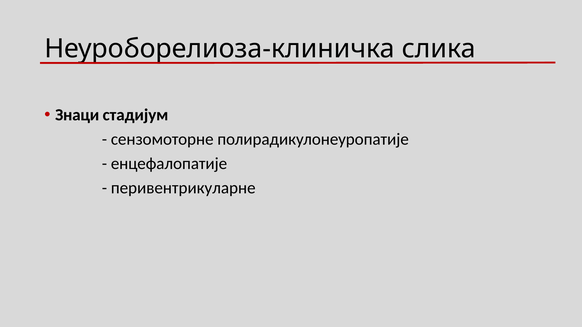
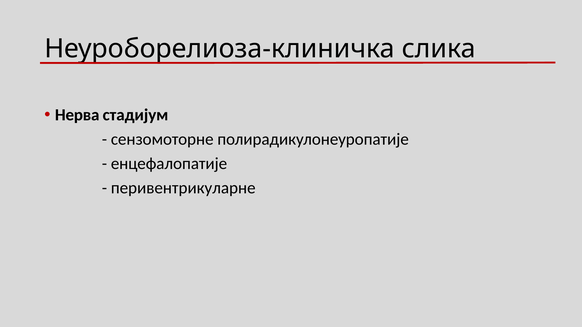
Знаци: Знаци -> Нерва (77, 115)
